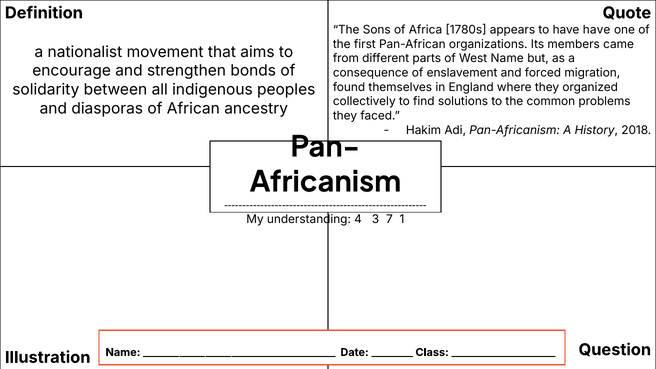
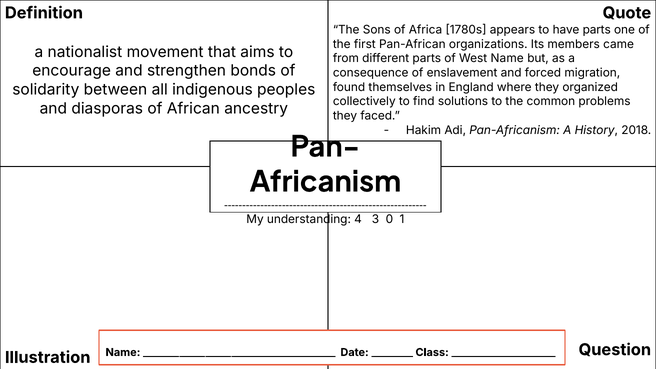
have have: have -> parts (597, 30)
7: 7 -> 0 (389, 220)
